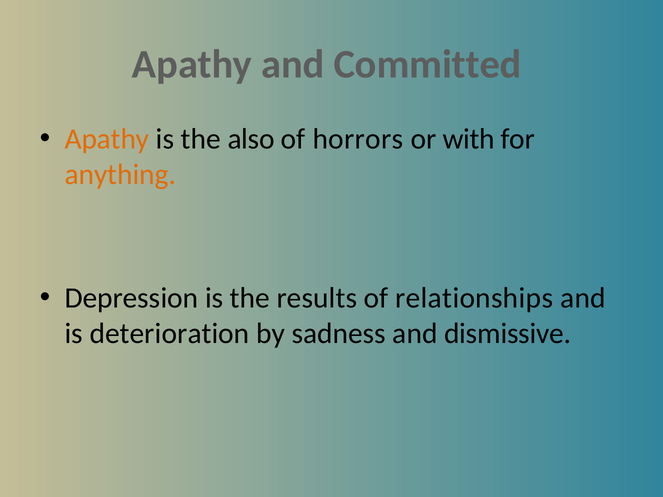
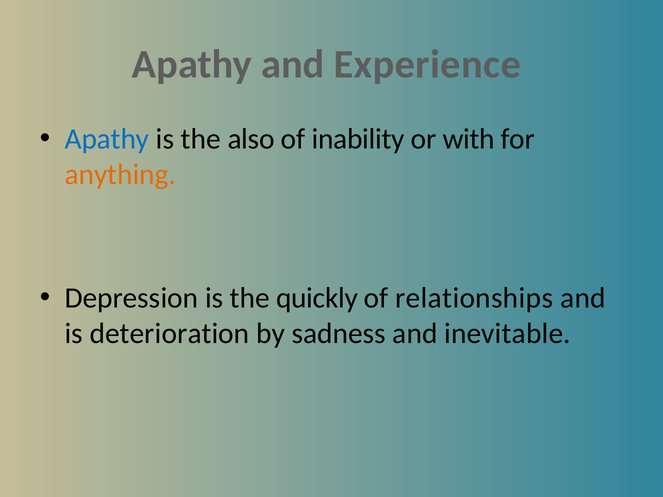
Committed: Committed -> Experience (427, 64)
Apathy colour: orange -> blue (107, 139)
horrors: horrors -> inability (358, 139)
results: results -> quickly (317, 298)
dismissive: dismissive -> inevitable (507, 334)
